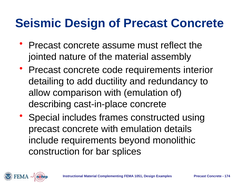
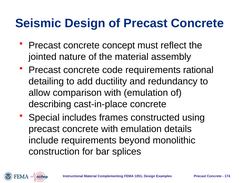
assume: assume -> concept (119, 45)
interior: interior -> rational (198, 70)
